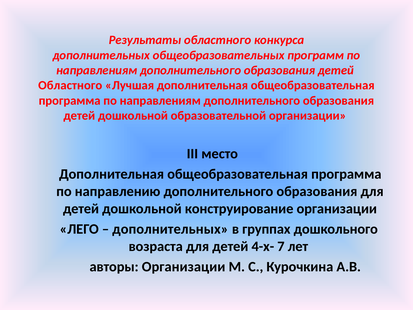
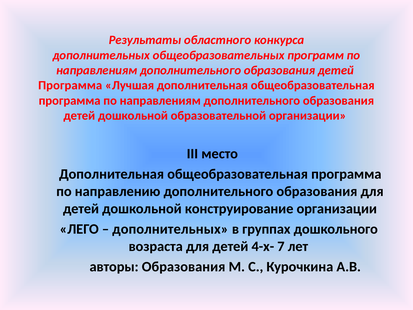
Областного: Областного -> Программа (70, 85)
авторы Организации: Организации -> Образования (184, 267)
